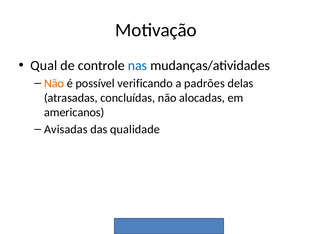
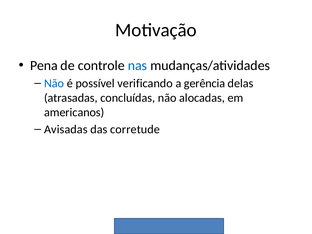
Qual: Qual -> Pena (44, 65)
Não colour: orange -> blue (54, 83)
padrões: padrões -> gerência (205, 83)
qualidade: qualidade -> corretude (135, 129)
